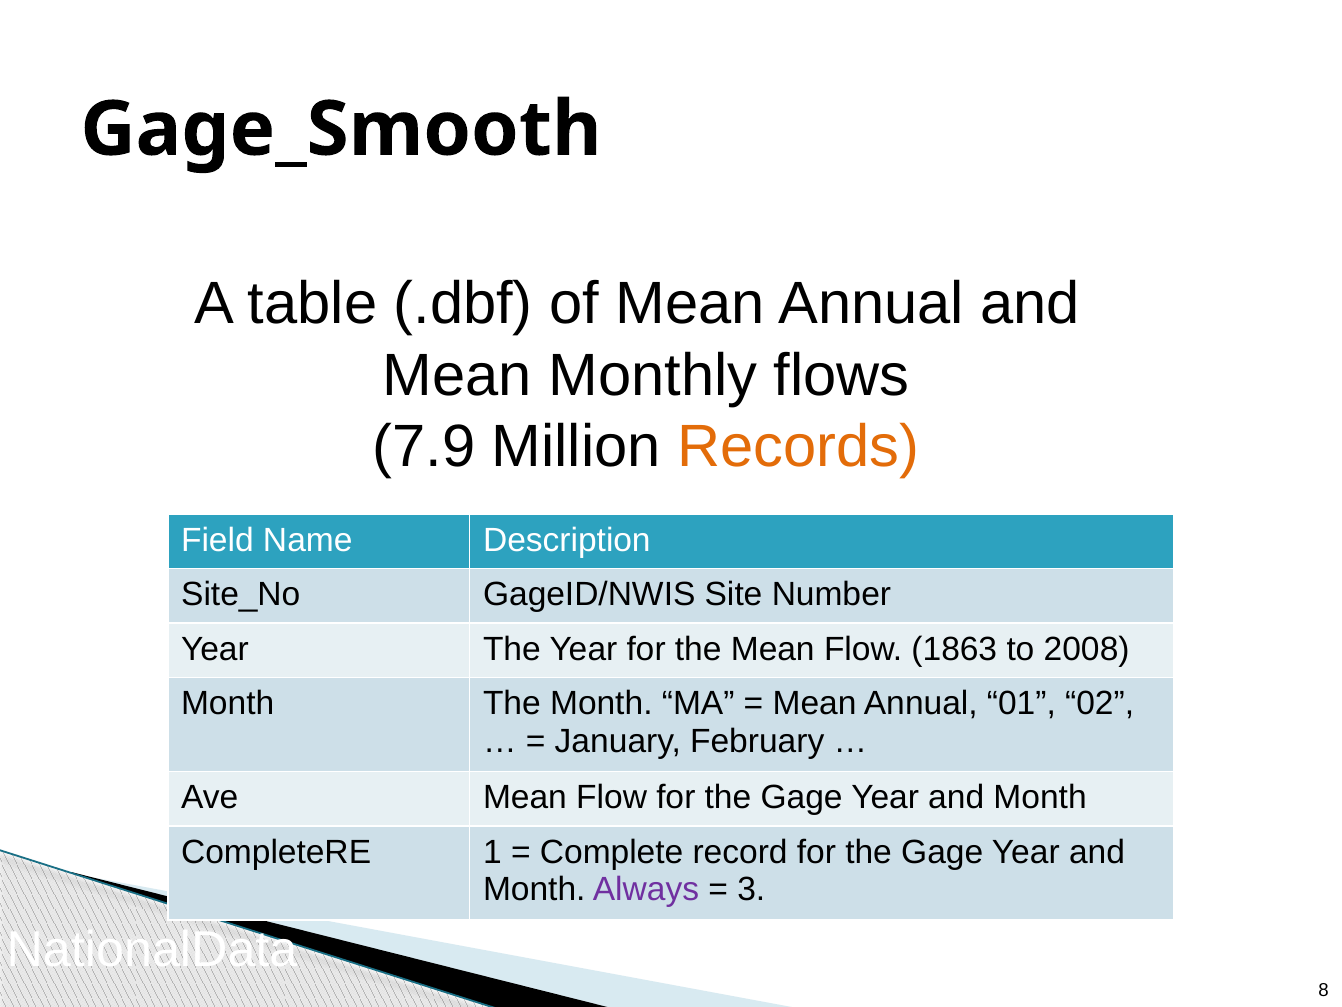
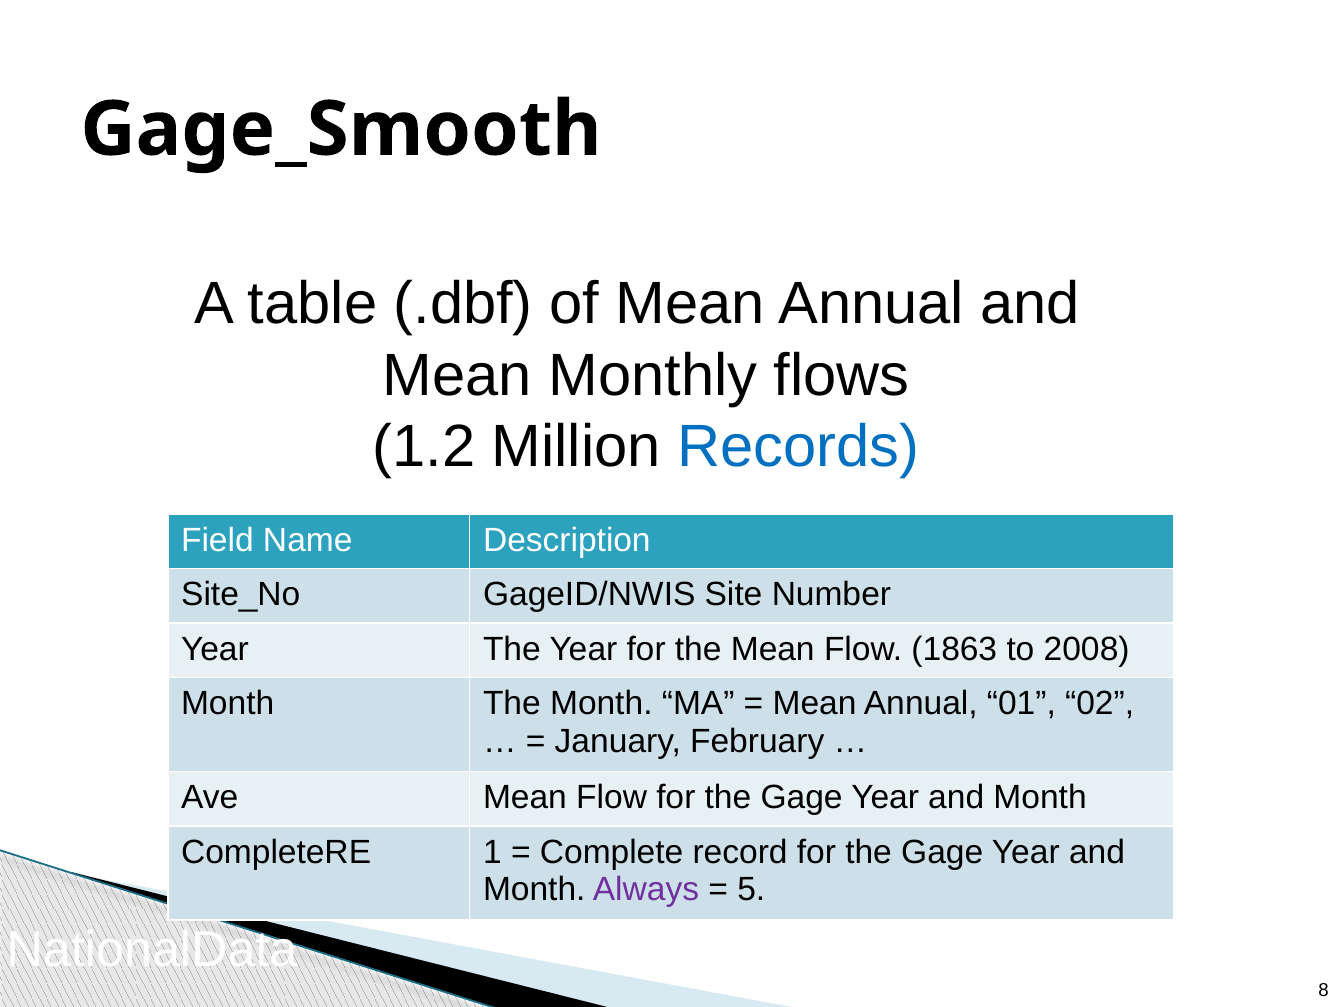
7.9: 7.9 -> 1.2 (424, 447)
Records colour: orange -> blue (798, 447)
3: 3 -> 5 (751, 889)
